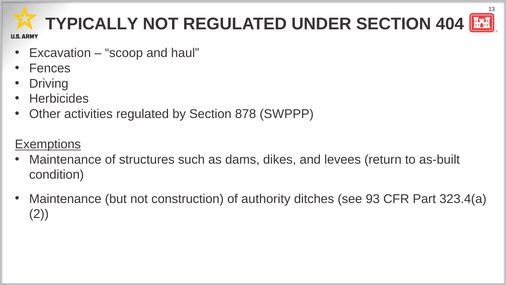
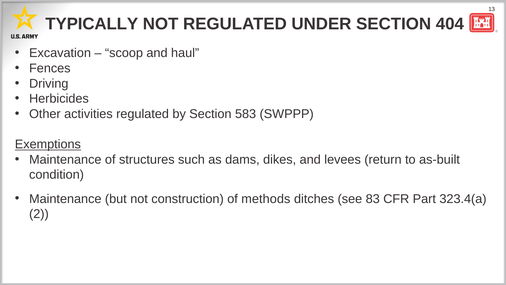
878: 878 -> 583 (246, 114)
authority: authority -> methods (266, 199)
93: 93 -> 83 (373, 199)
